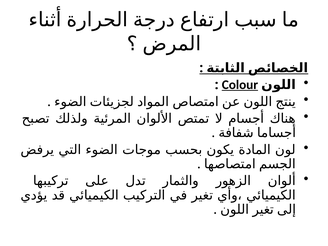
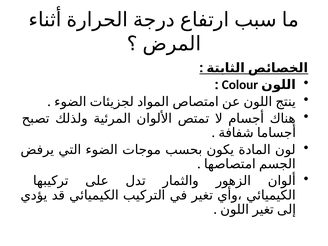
Colour underline: present -> none (240, 85)
